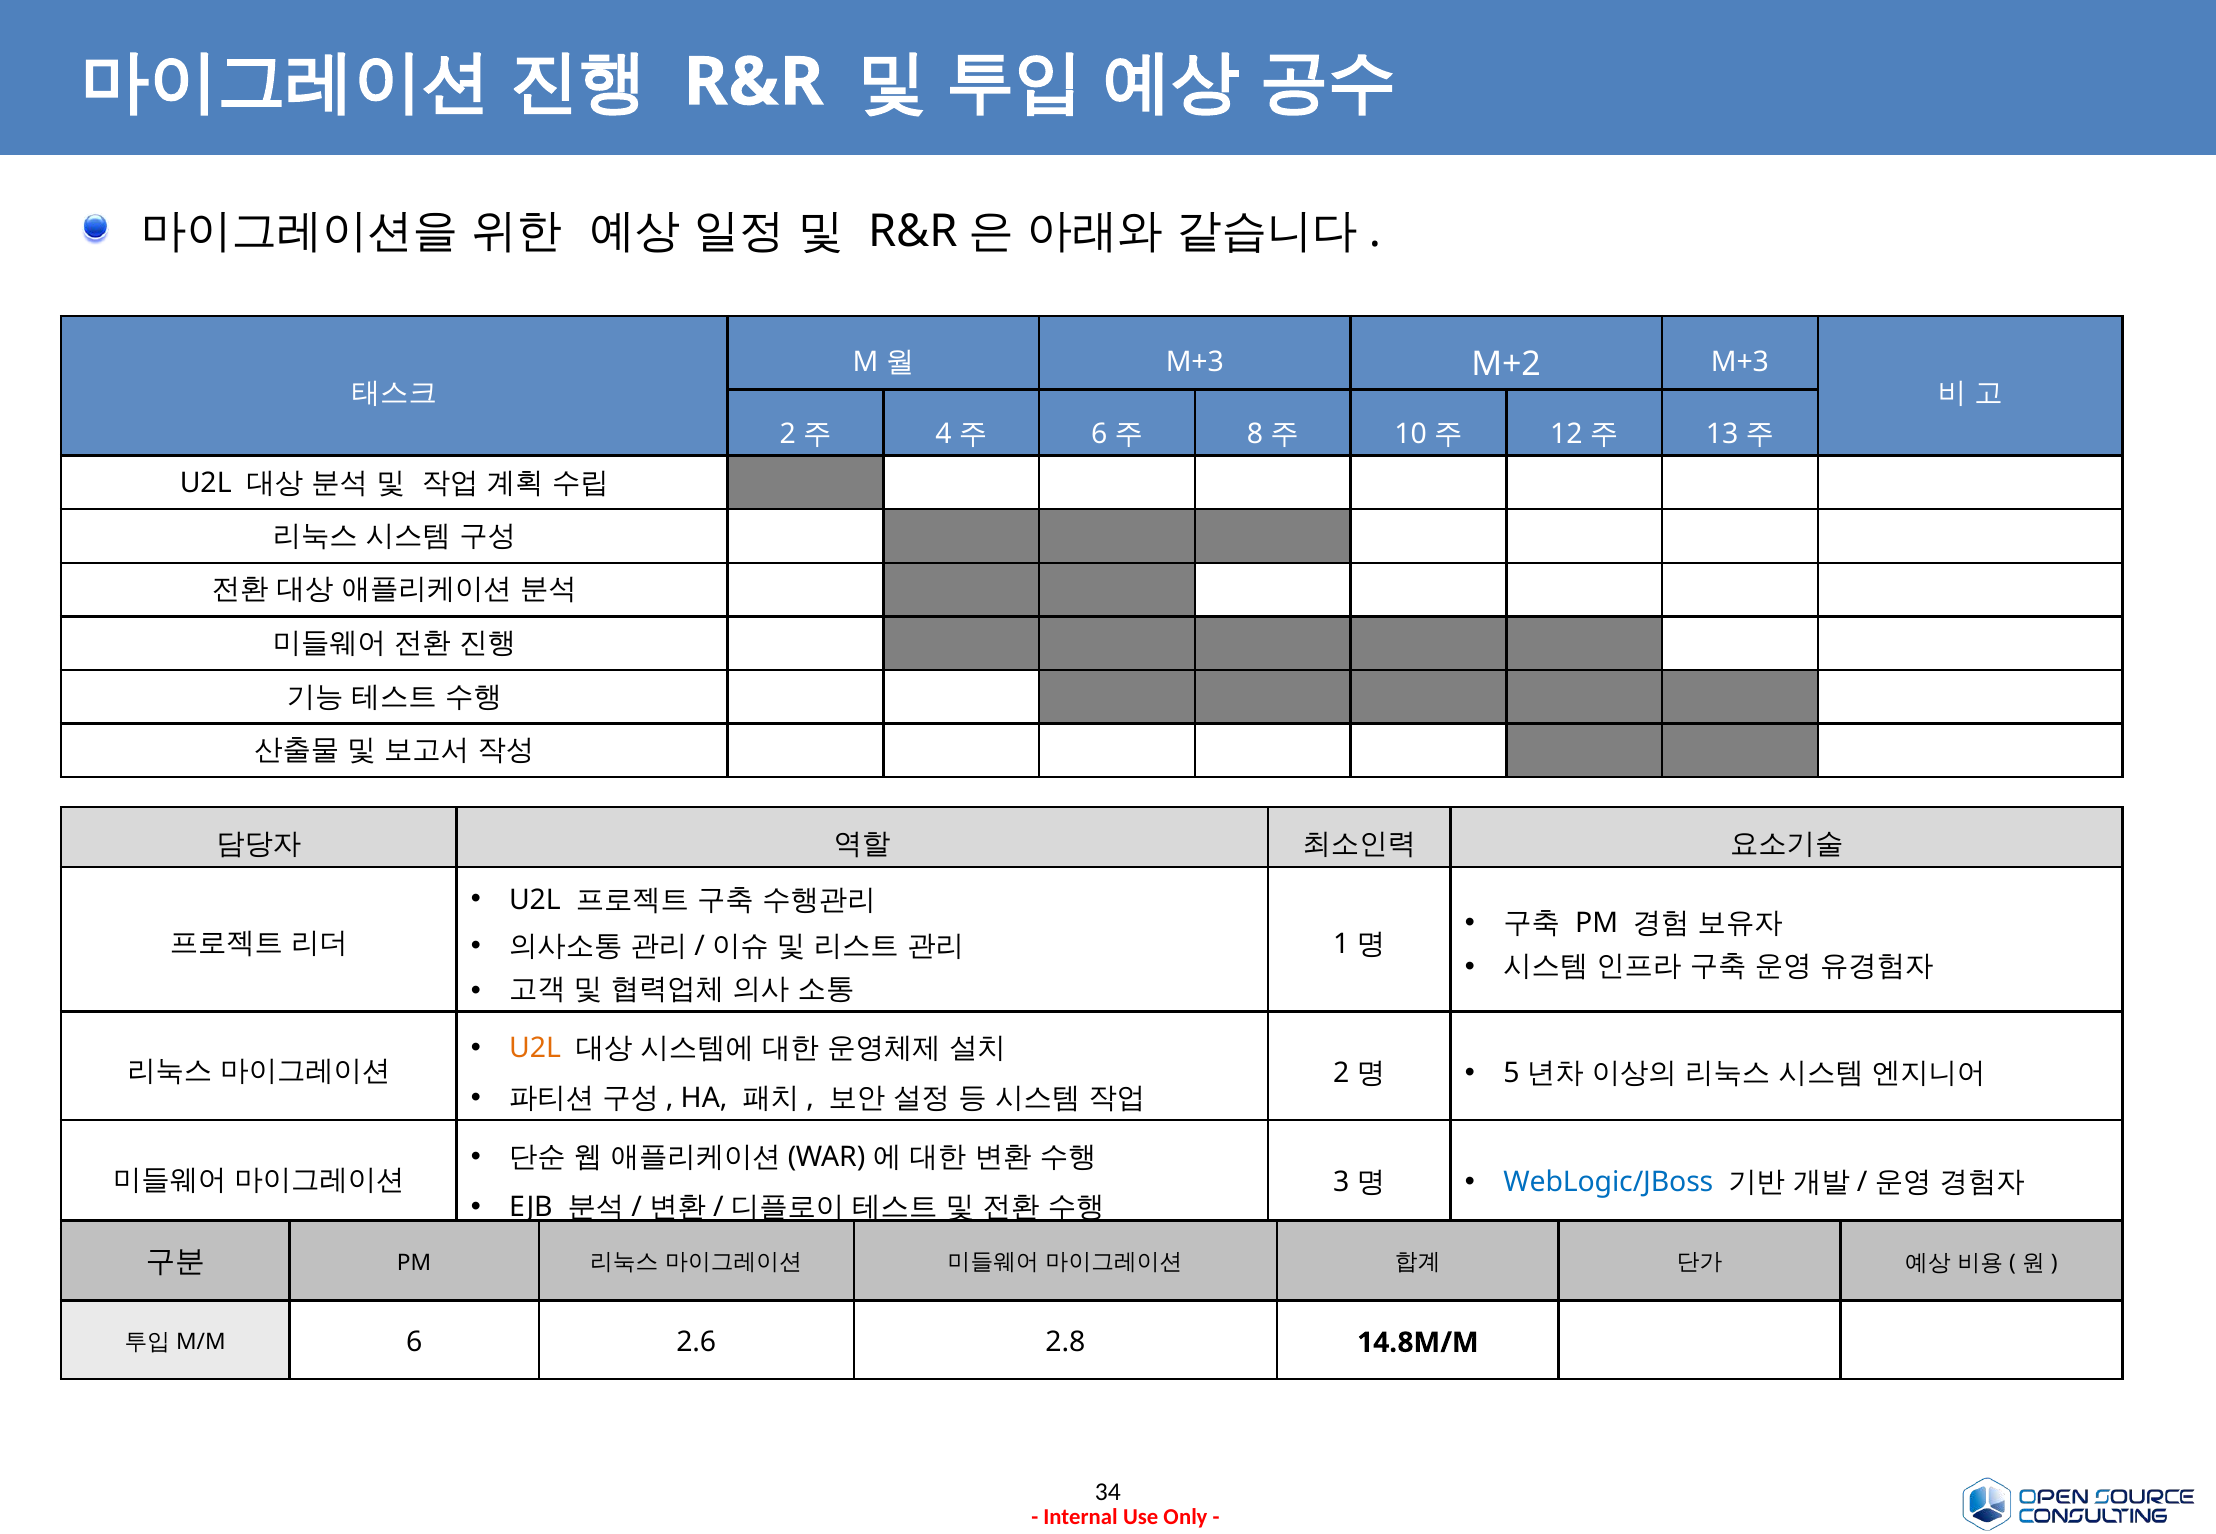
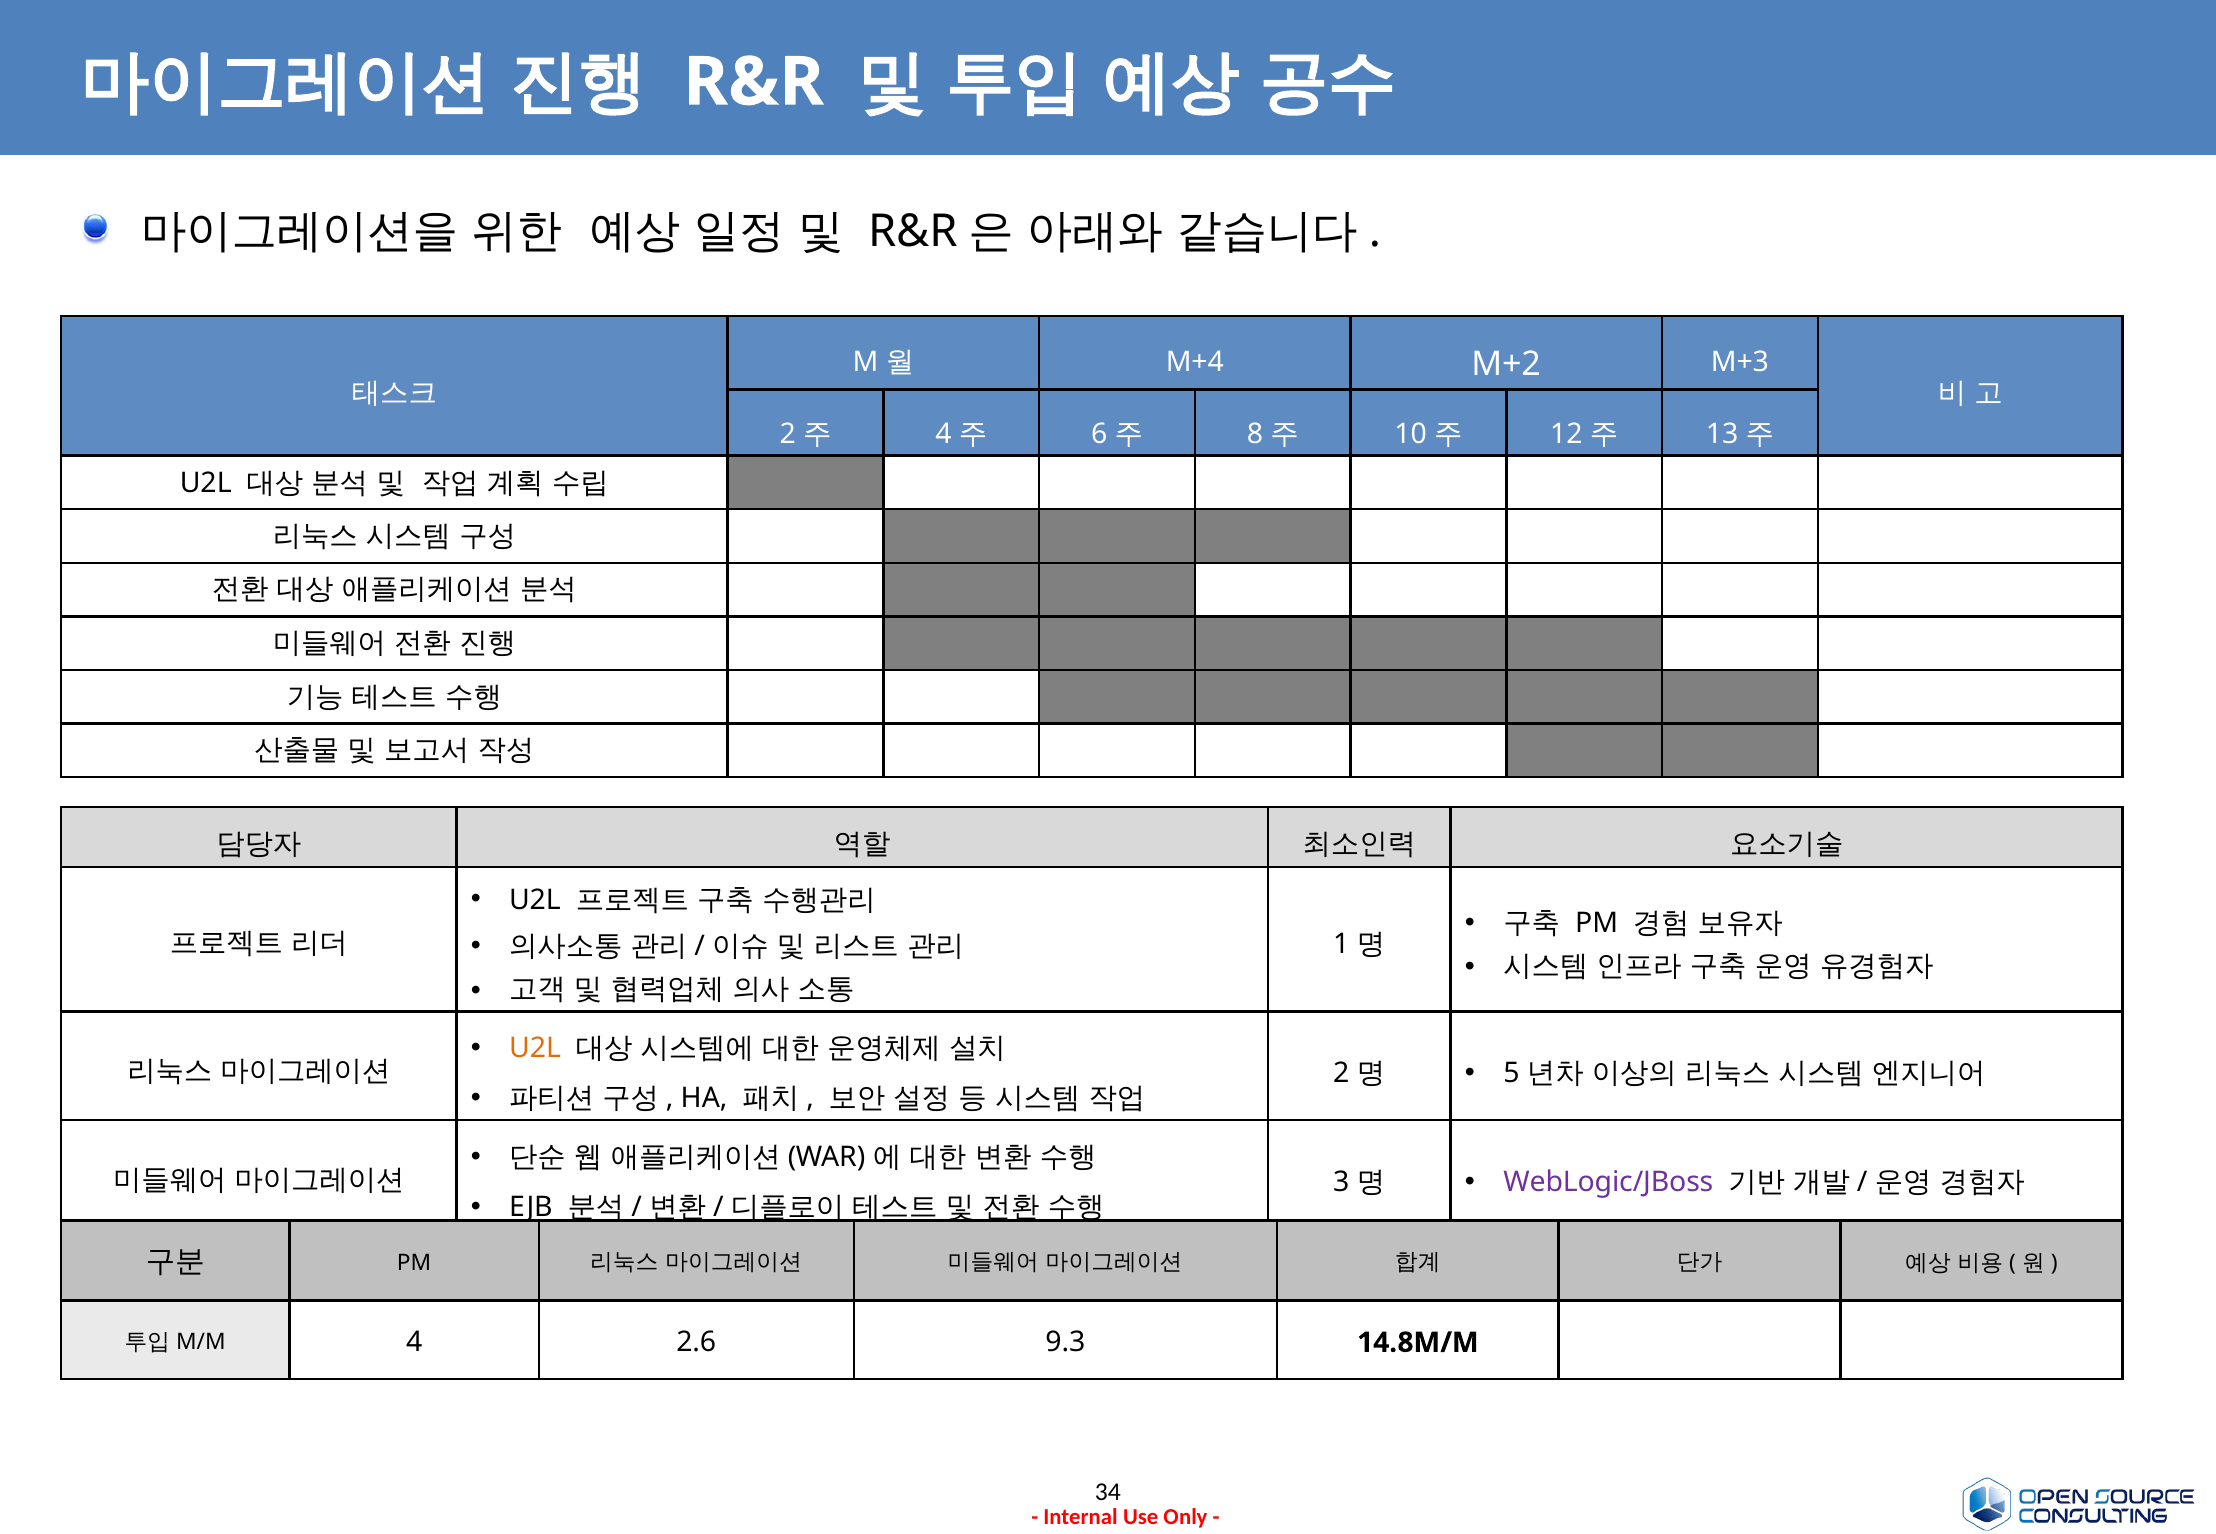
M+3: M+3 -> M+4 (1195, 362)
WebLogic/JBoss colour: blue -> purple (1608, 1182)
6: 6 -> 4 (414, 1343)
2.8: 2.8 -> 9.3 (1065, 1343)
